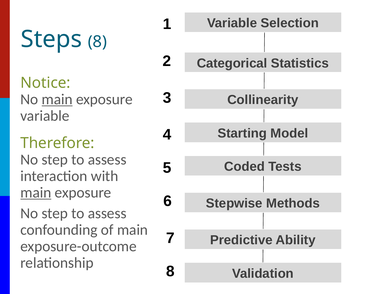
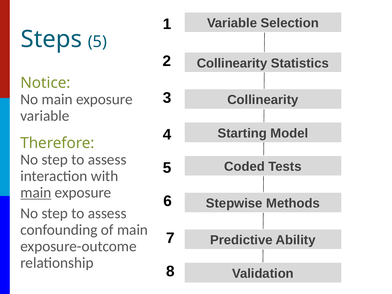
Steps 8: 8 -> 5 (97, 42)
Categorical: Categorical -> Collinearity (232, 63)
main underline: present -> none (57, 99)
